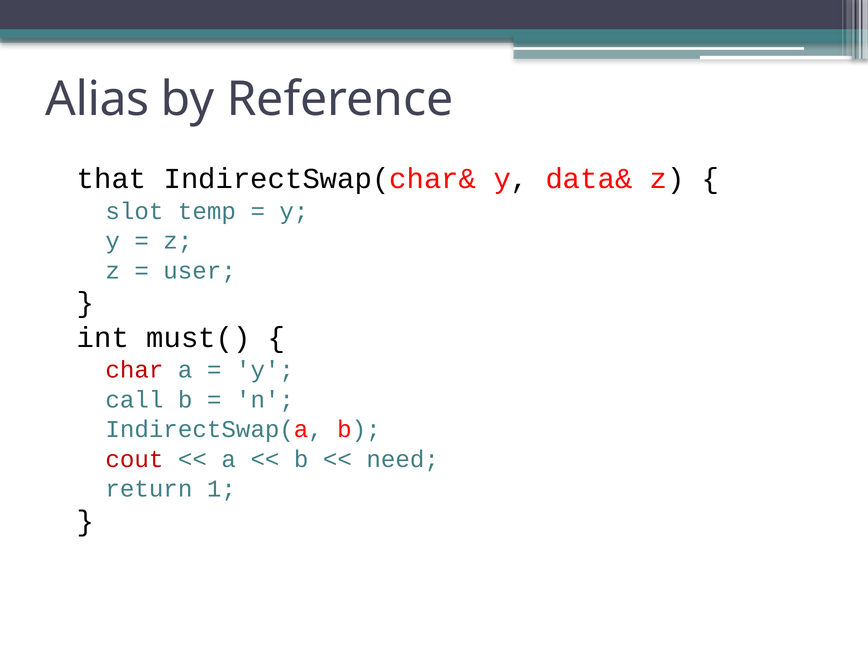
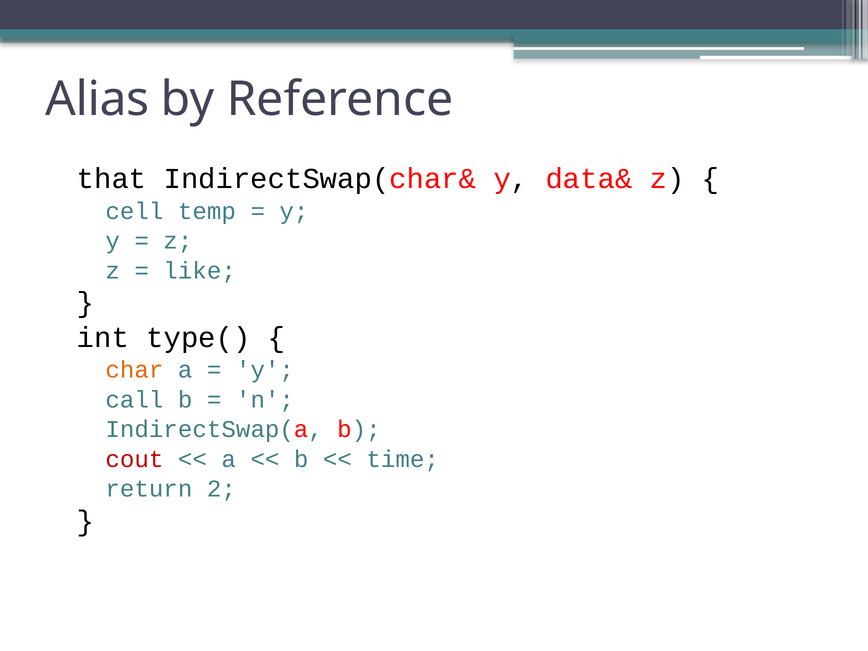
slot: slot -> cell (134, 211)
user: user -> like (200, 271)
must(: must( -> type( (198, 338)
char colour: red -> orange (134, 370)
need: need -> time (403, 459)
1: 1 -> 2 (221, 489)
